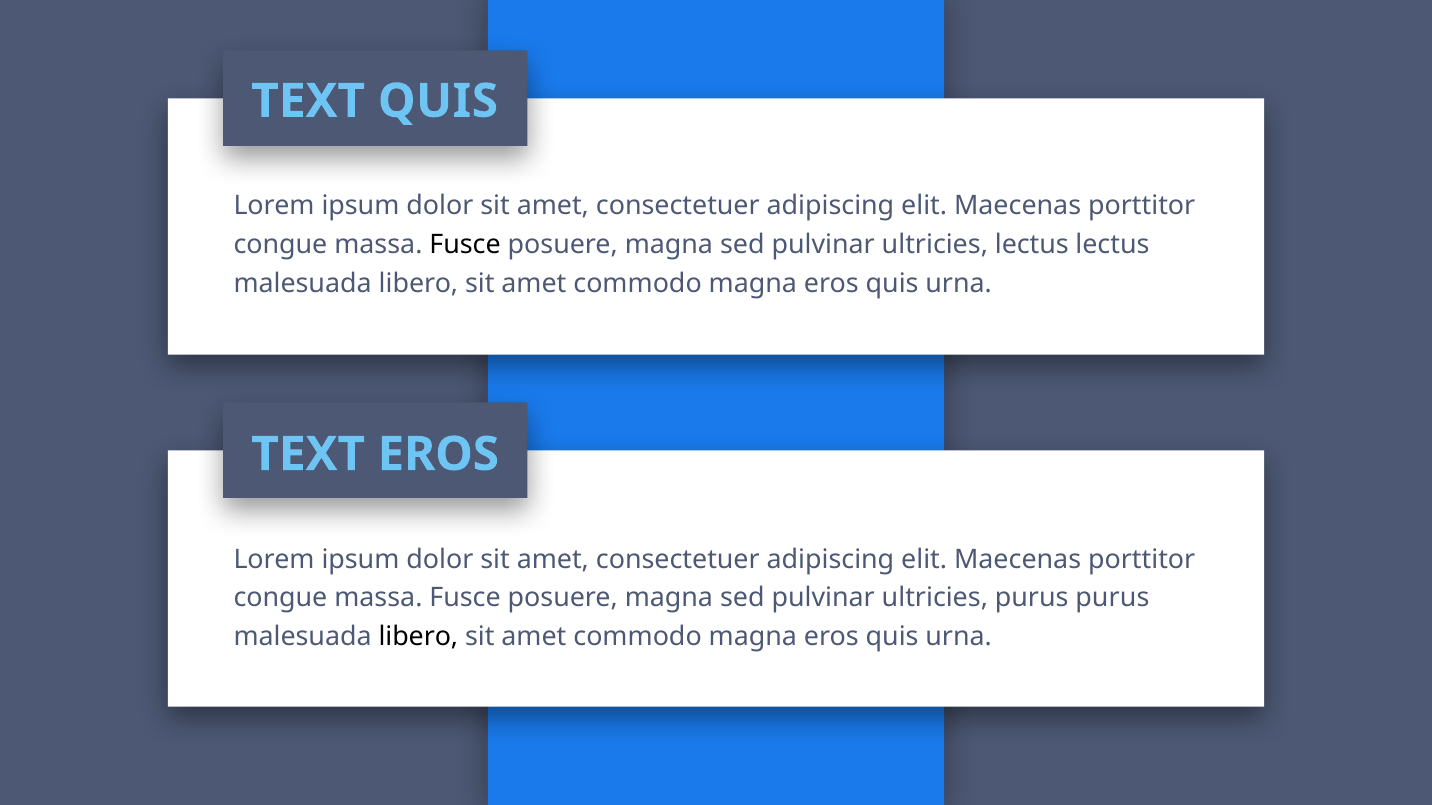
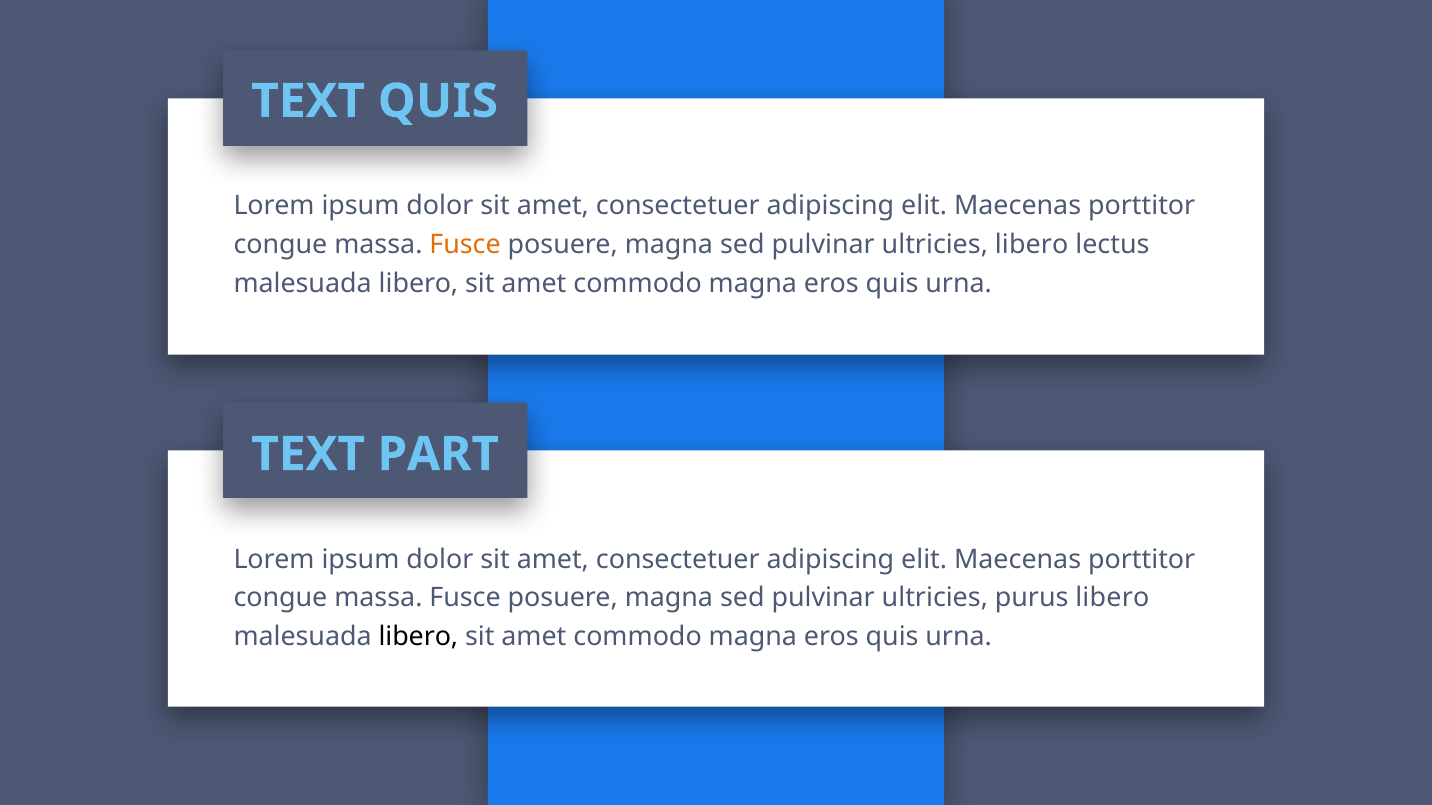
Fusce colour: black -> orange (465, 245)
ultricies lectus: lectus -> libero (1032, 245)
TEXT EROS: EROS -> PART (438, 455)
purus purus: purus -> libero (1112, 598)
